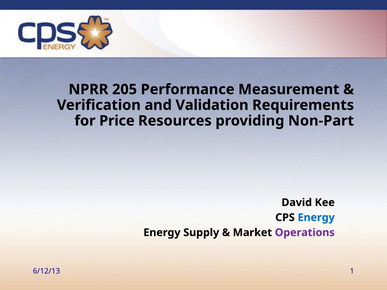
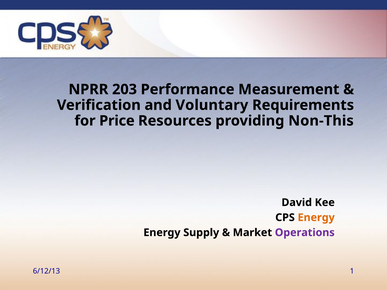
205: 205 -> 203 (125, 89)
Validation: Validation -> Voluntary (212, 105)
Non-Part: Non-Part -> Non-This (321, 121)
Energy colour: blue -> orange (316, 218)
